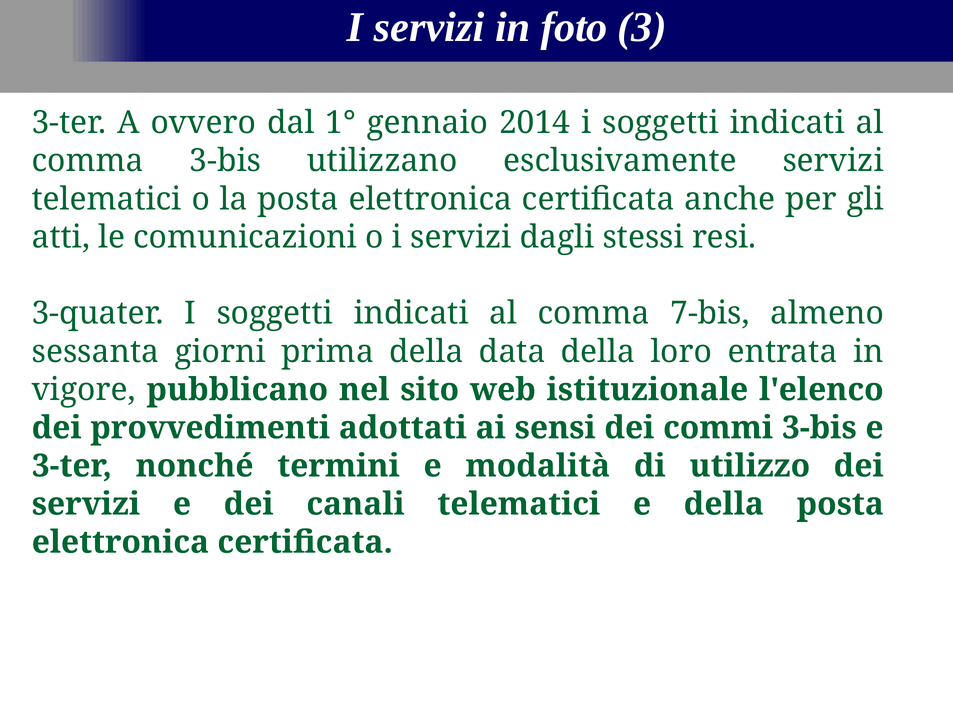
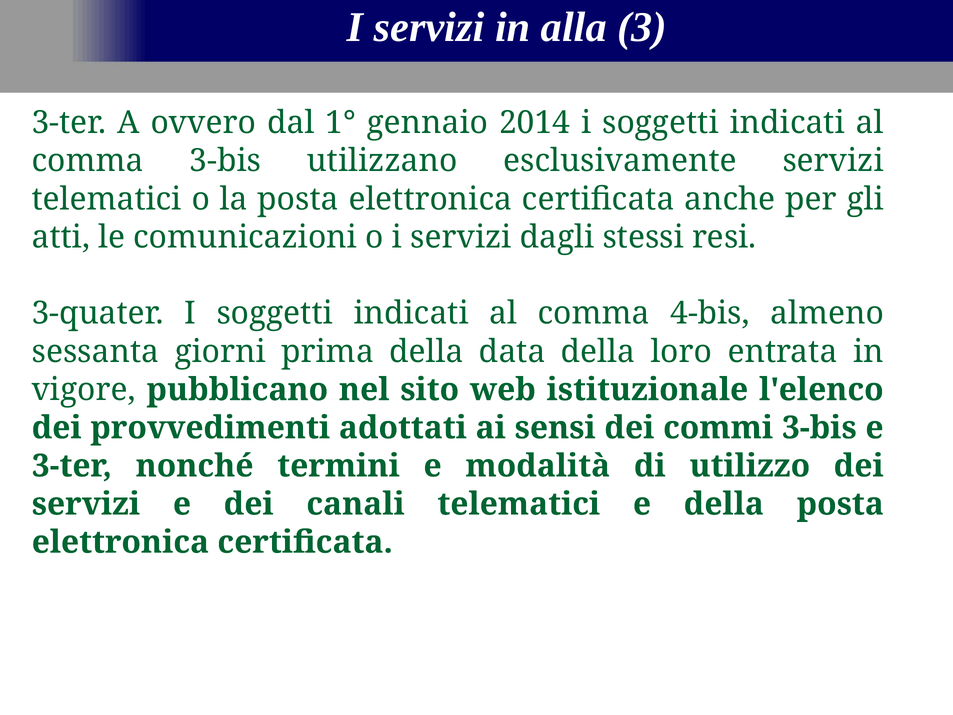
foto: foto -> alla (574, 27)
7-bis: 7-bis -> 4-bis (710, 313)
